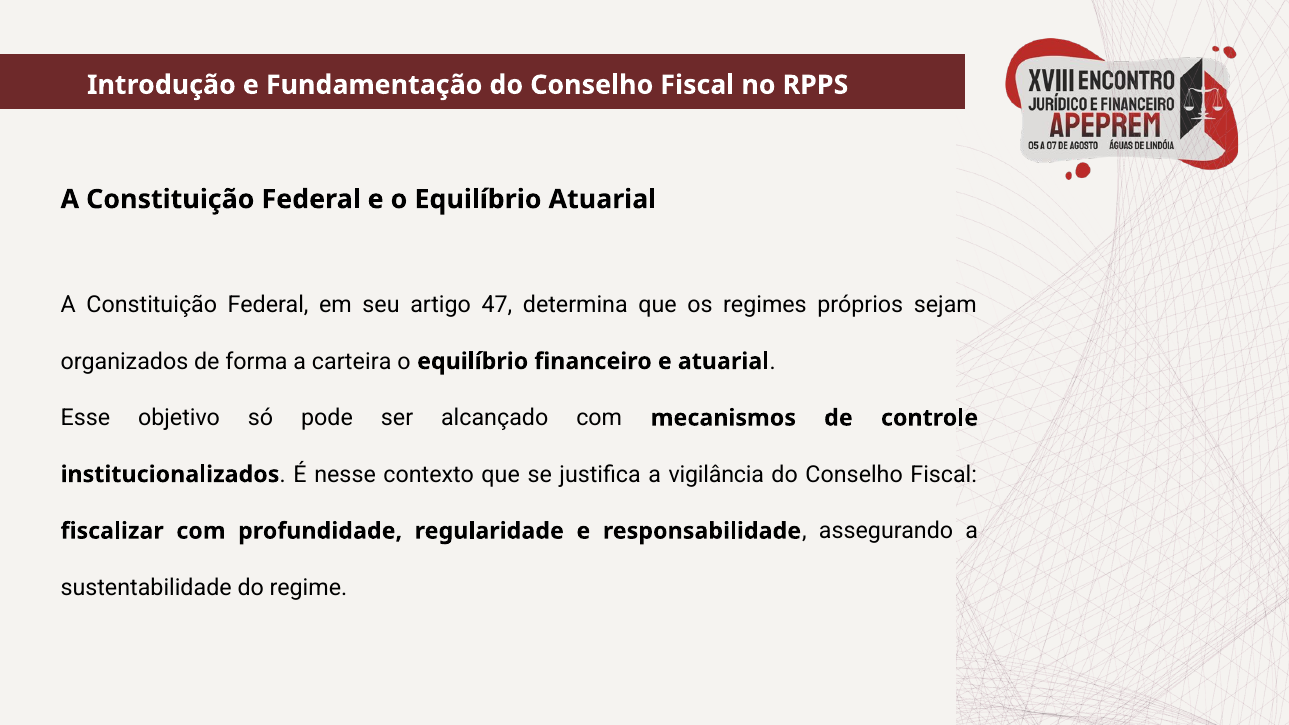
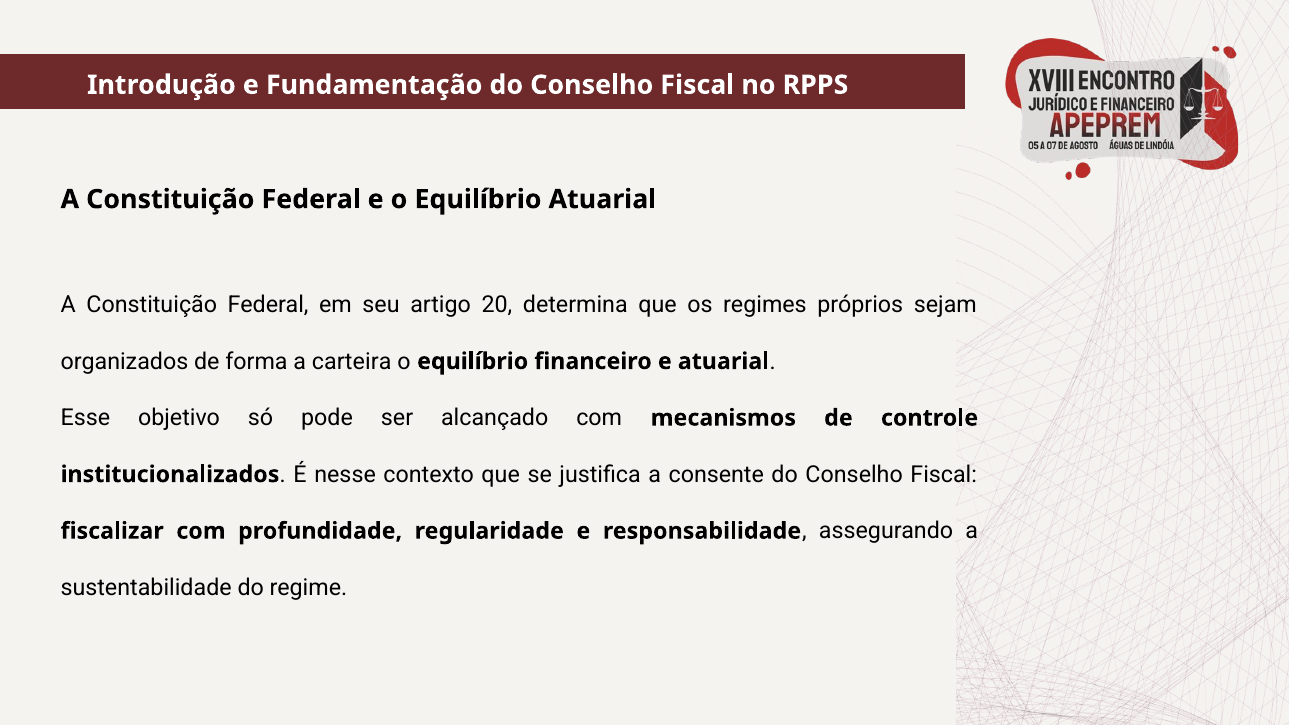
47: 47 -> 20 (497, 305)
vigilância: vigilância -> consente (716, 475)
